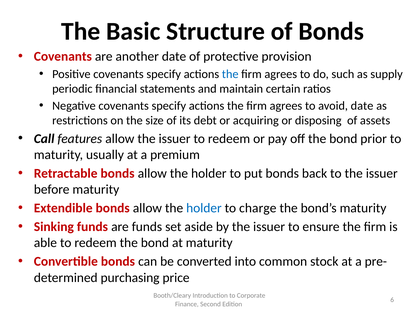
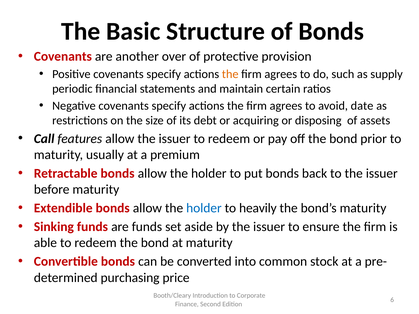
another date: date -> over (174, 56)
the colour: blue -> orange (230, 74)
charge: charge -> heavily (258, 208)
